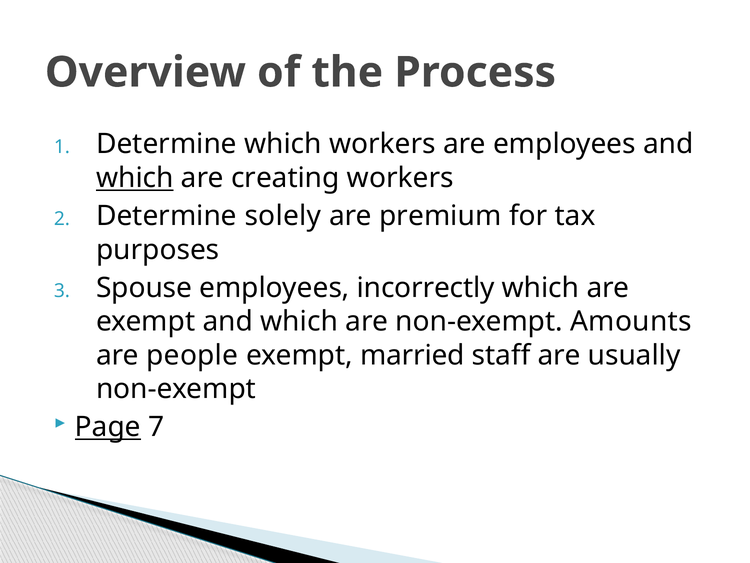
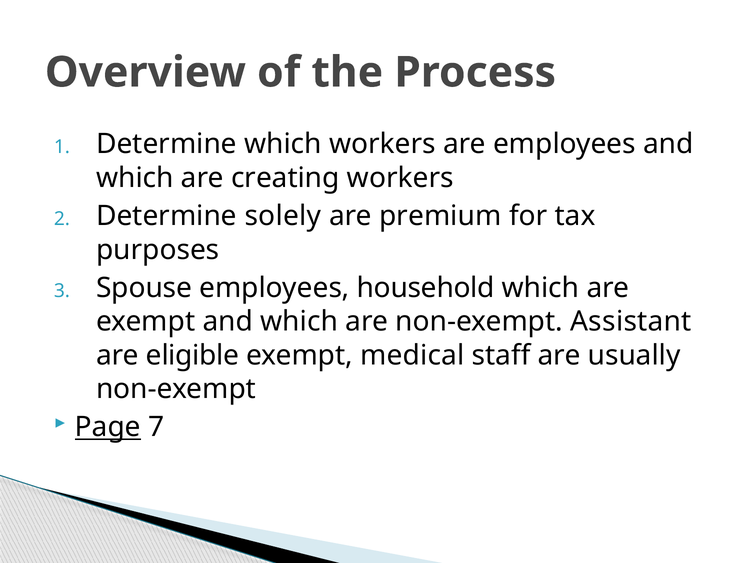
which underline: present -> none (135, 178)
incorrectly: incorrectly -> household (426, 287)
Amounts: Amounts -> Assistant (631, 321)
people: people -> eligible (193, 355)
married: married -> medical (412, 355)
